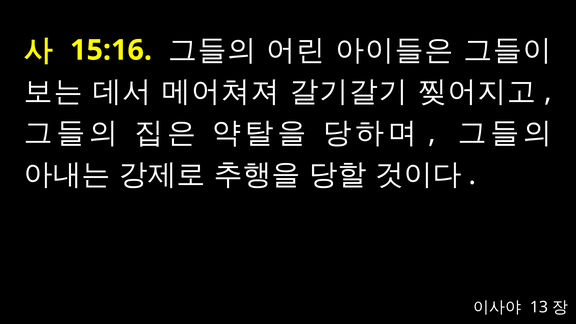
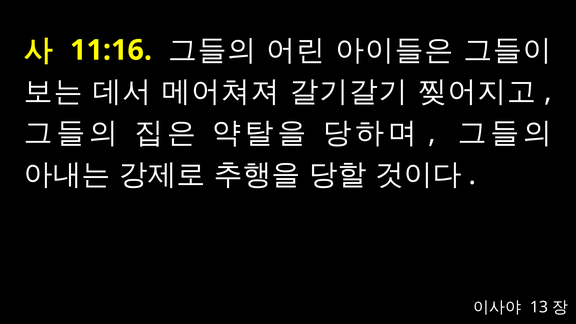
15:16: 15:16 -> 11:16 (111, 50)
